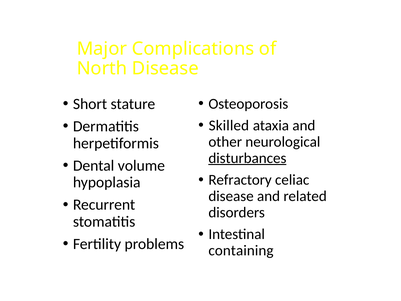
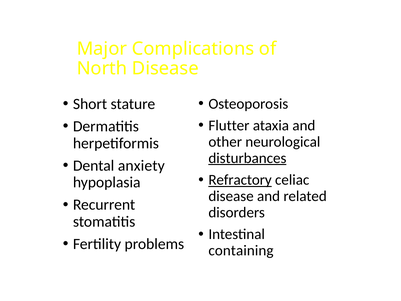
Skilled: Skilled -> Flutter (229, 125)
volume: volume -> anxiety (141, 165)
Refractory underline: none -> present (240, 180)
